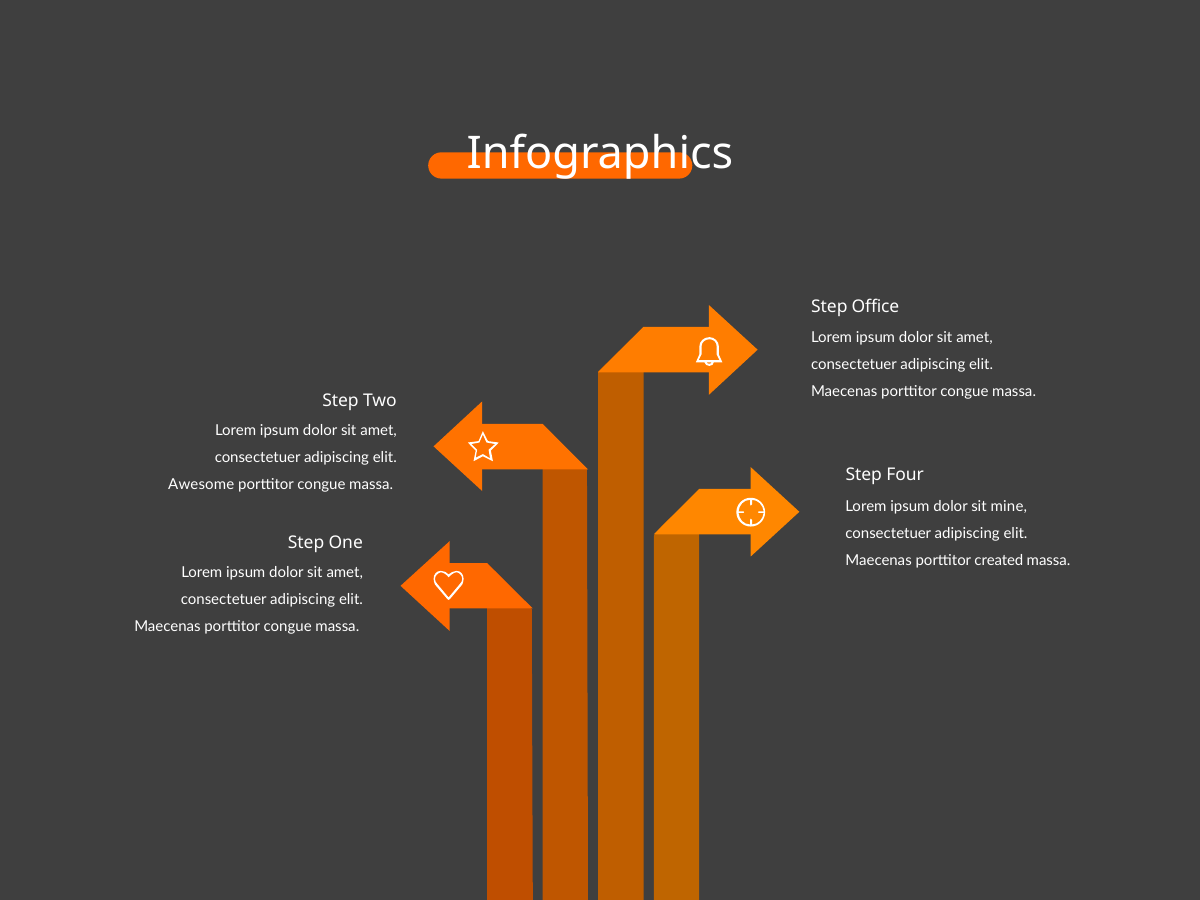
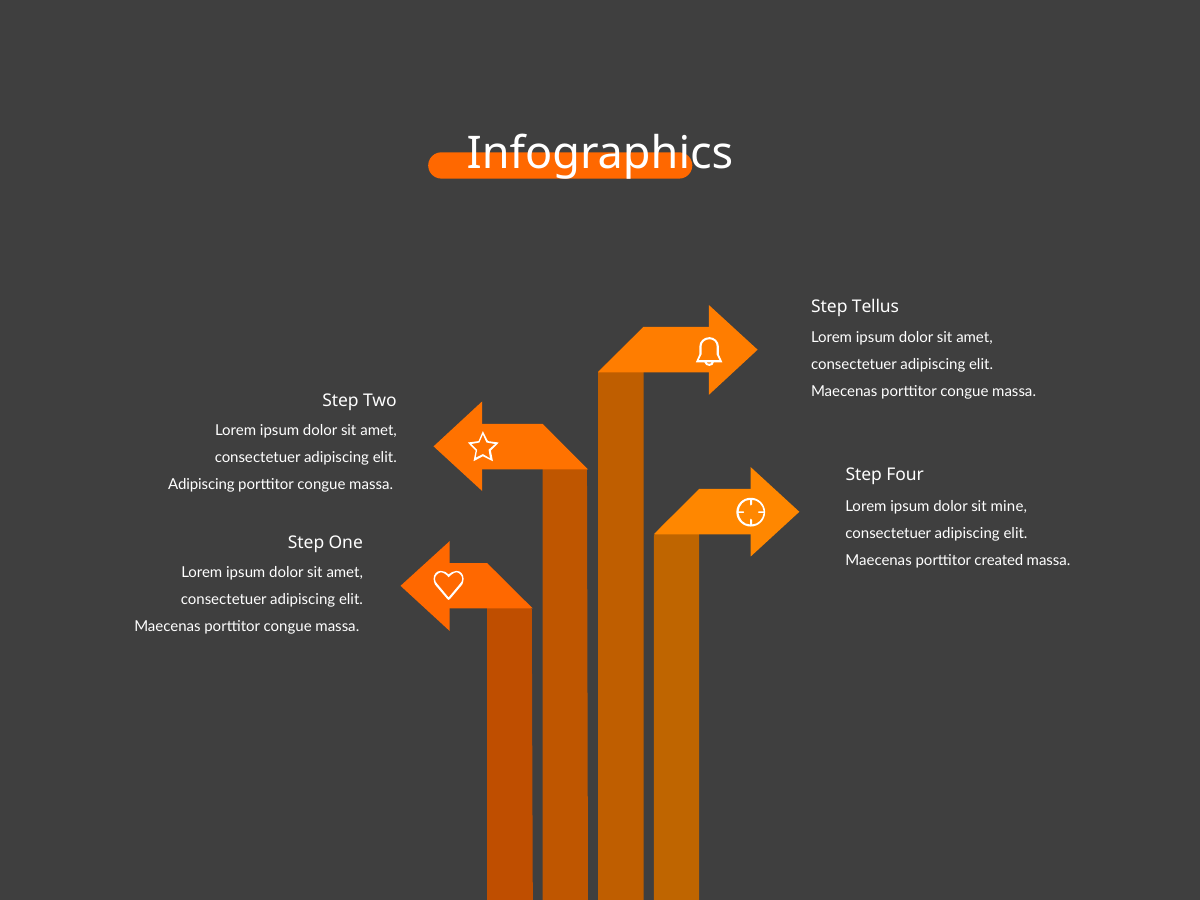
Office: Office -> Tellus (875, 306)
Awesome: Awesome -> Adipiscing (201, 485)
